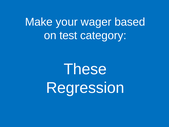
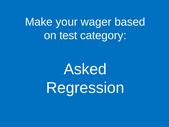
These: These -> Asked (85, 69)
